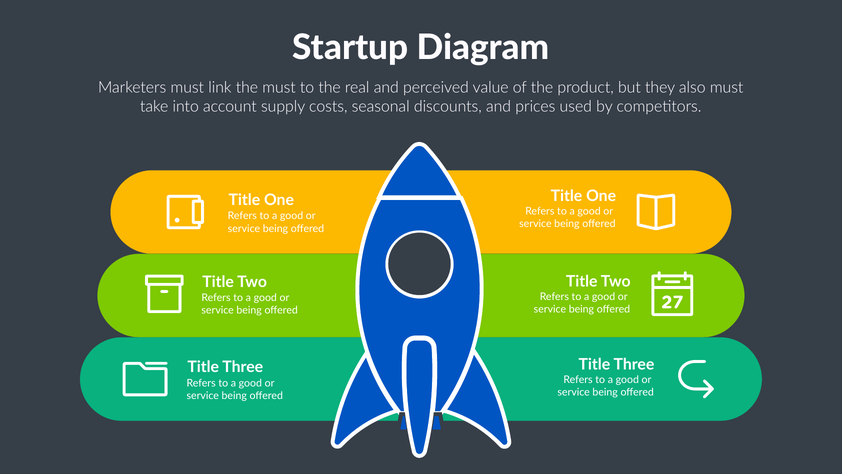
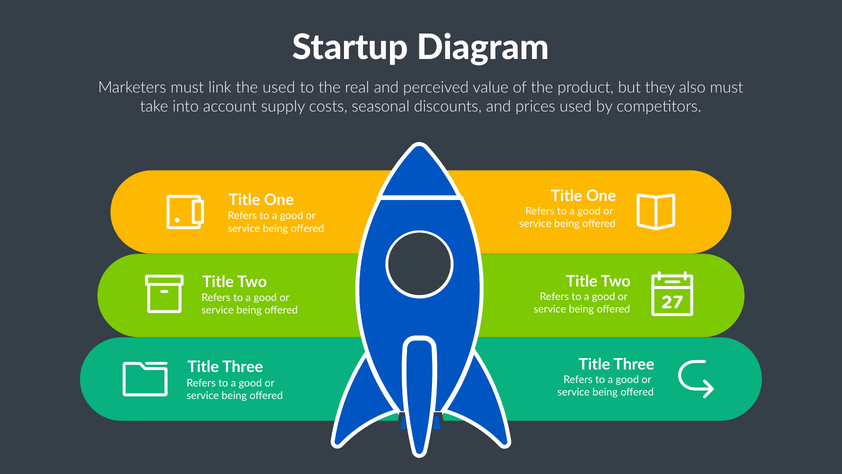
the must: must -> used (279, 87)
